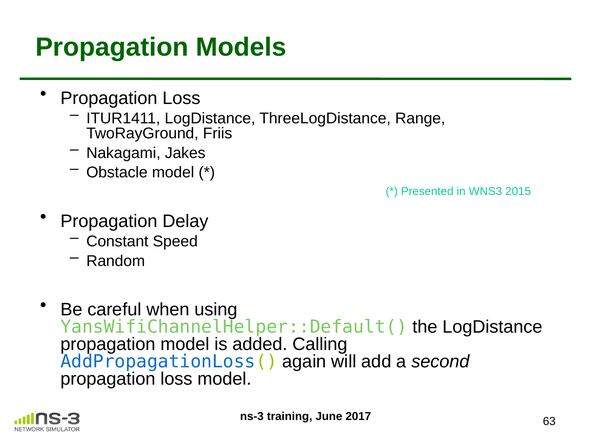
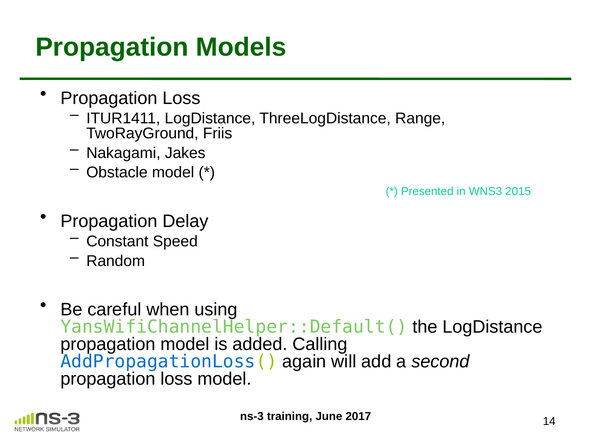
63: 63 -> 14 (549, 422)
